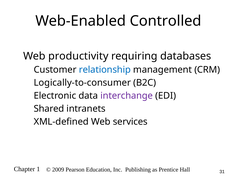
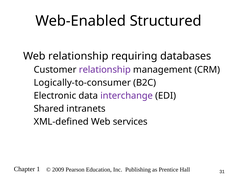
Controlled: Controlled -> Structured (166, 21)
Web productivity: productivity -> relationship (78, 56)
relationship colour: blue -> purple (105, 70)
